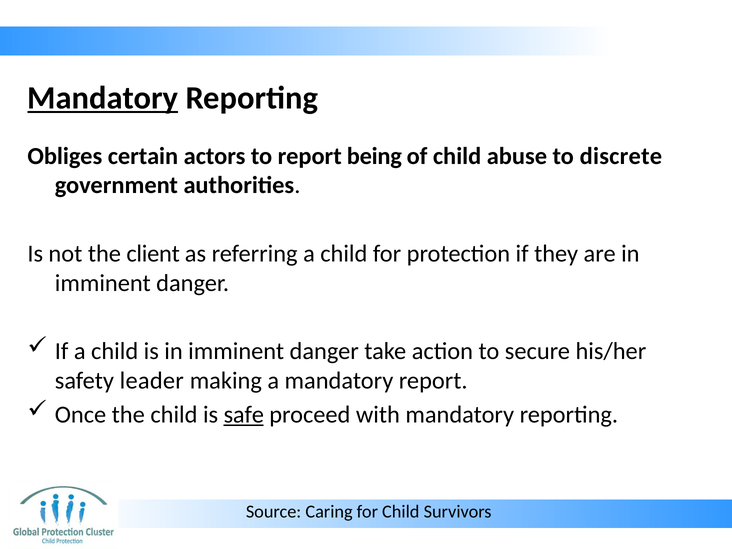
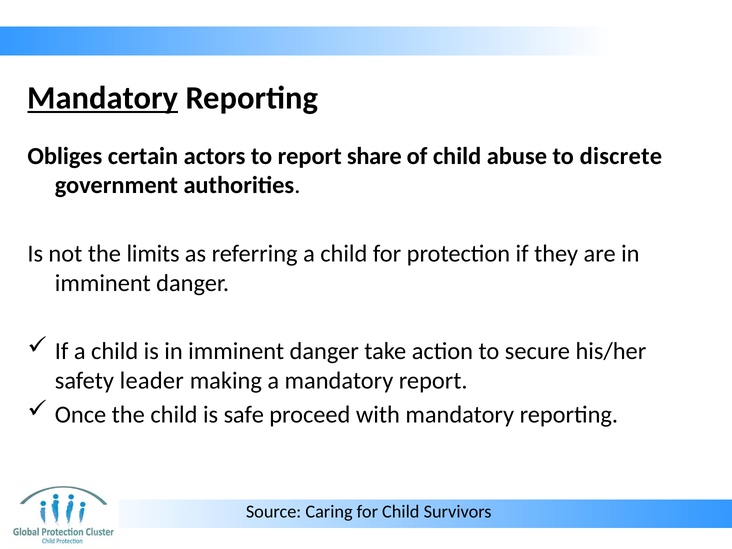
being: being -> share (374, 156)
client: client -> limits (153, 254)
safe underline: present -> none (244, 415)
